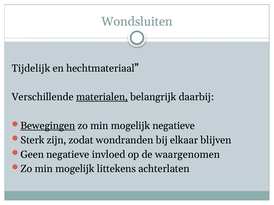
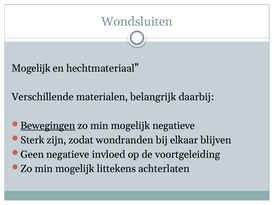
Tijdelijk: Tijdelijk -> Mogelijk (31, 68)
materialen underline: present -> none (102, 97)
waargenomen: waargenomen -> voortgeleiding (188, 155)
